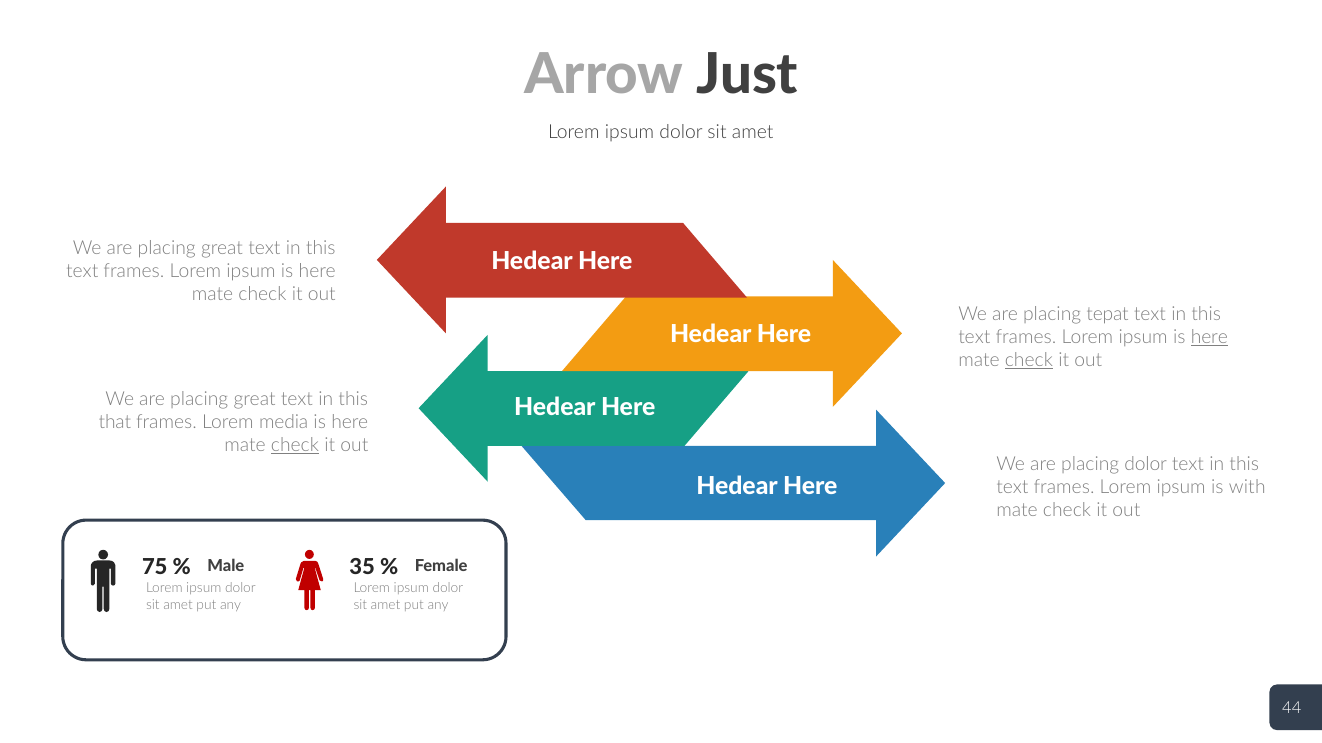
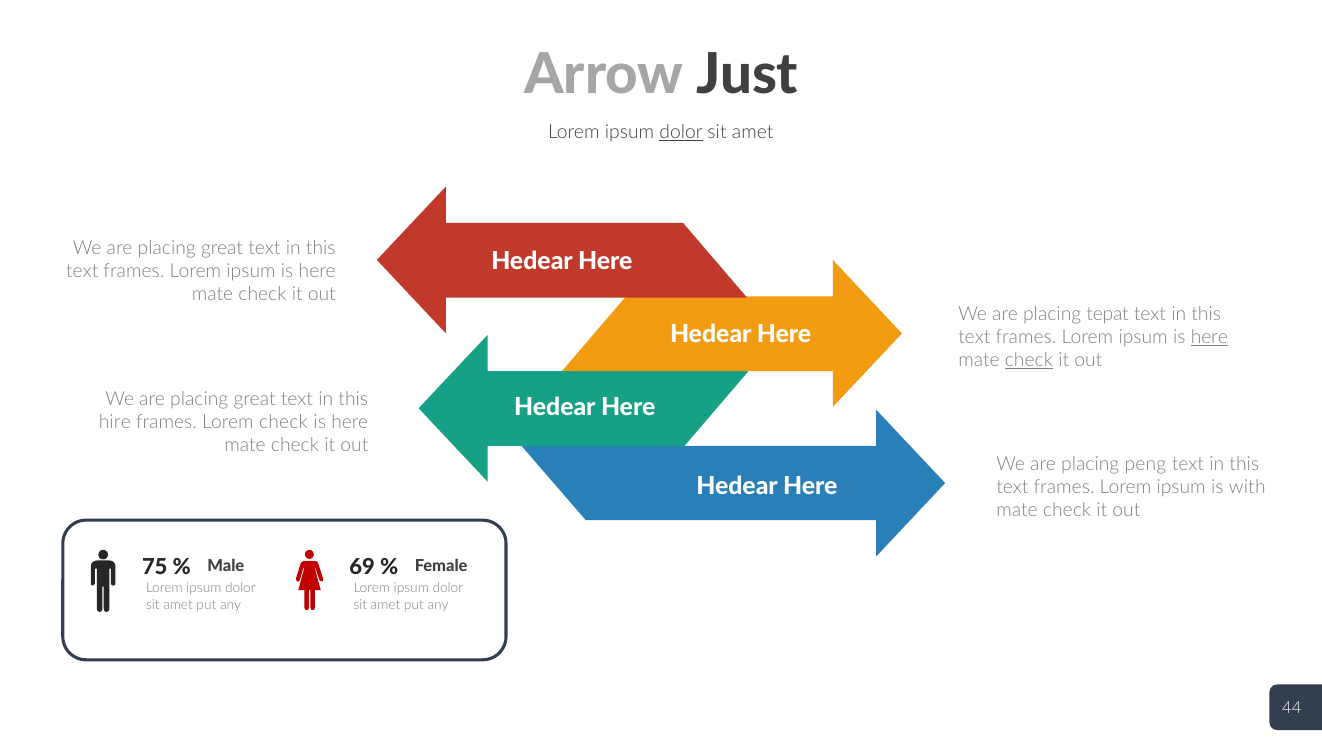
dolor underline: none -> present (681, 132)
that: that -> hire (115, 423)
Lorem media: media -> check (284, 423)
check underline: present -> none (295, 446)
placing dolor: dolor -> peng (1145, 464)
35: 35 -> 69 (362, 568)
